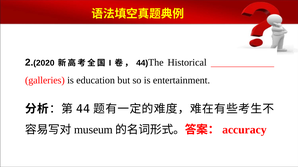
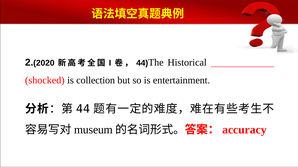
galleries: galleries -> shocked (45, 81)
education: education -> collection (96, 81)
